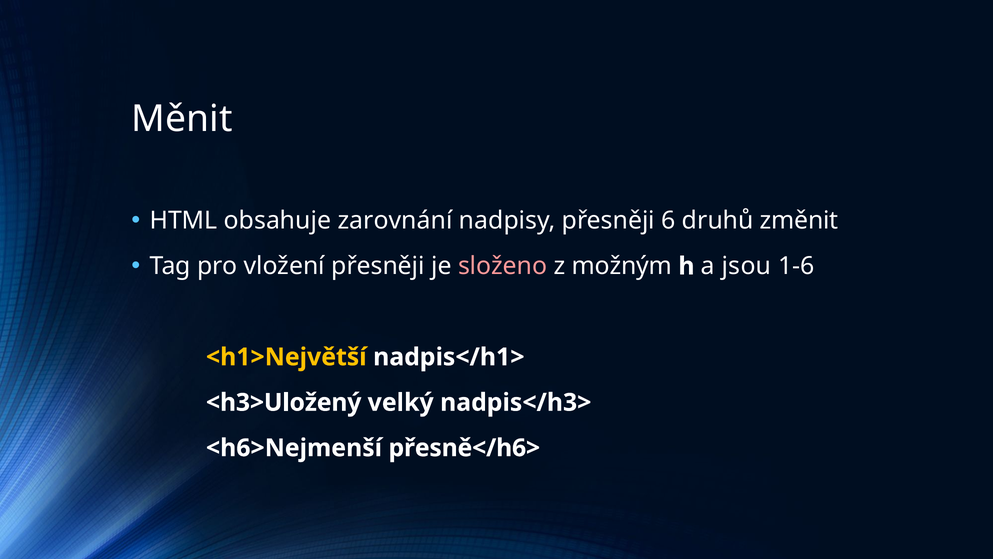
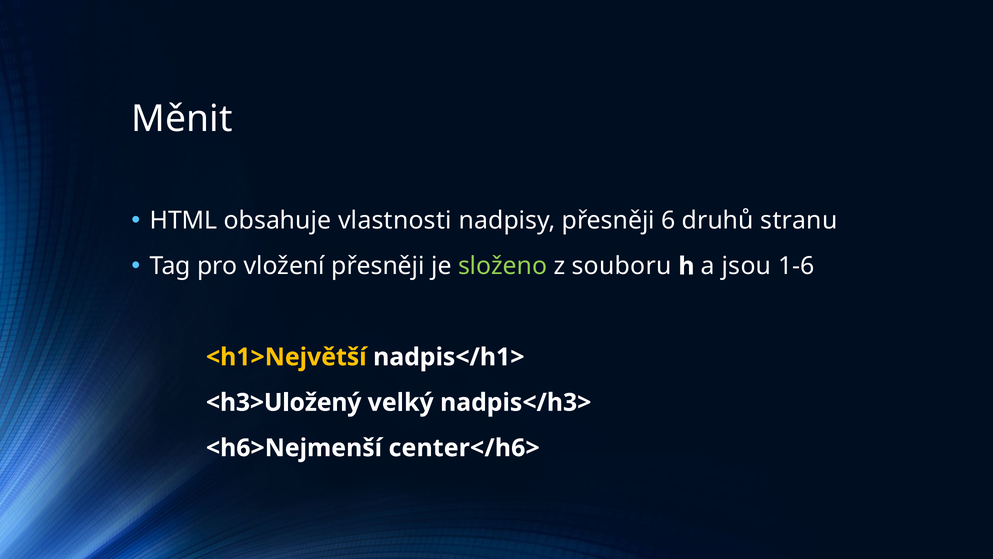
zarovnání: zarovnání -> vlastnosti (395, 221)
změnit: změnit -> stranu (799, 221)
složeno colour: pink -> light green (503, 266)
možným: možným -> souboru (622, 266)
přesně</h6>: přesně</h6> -> center</h6> (464, 448)
